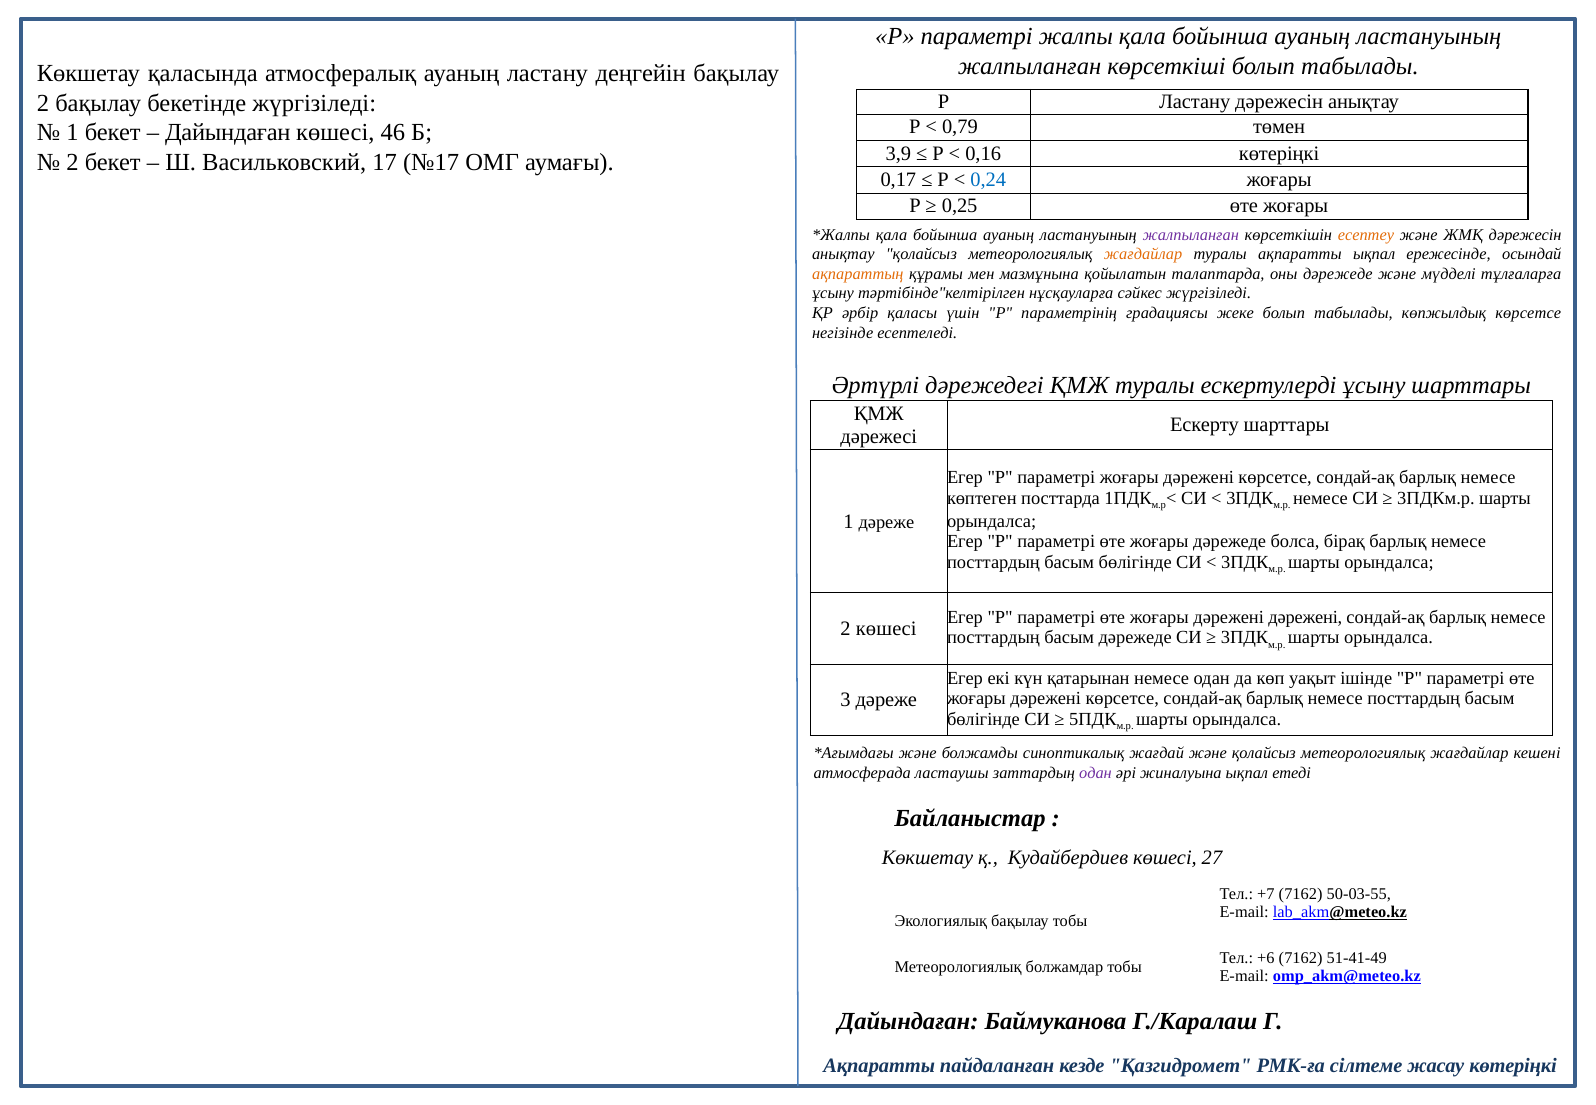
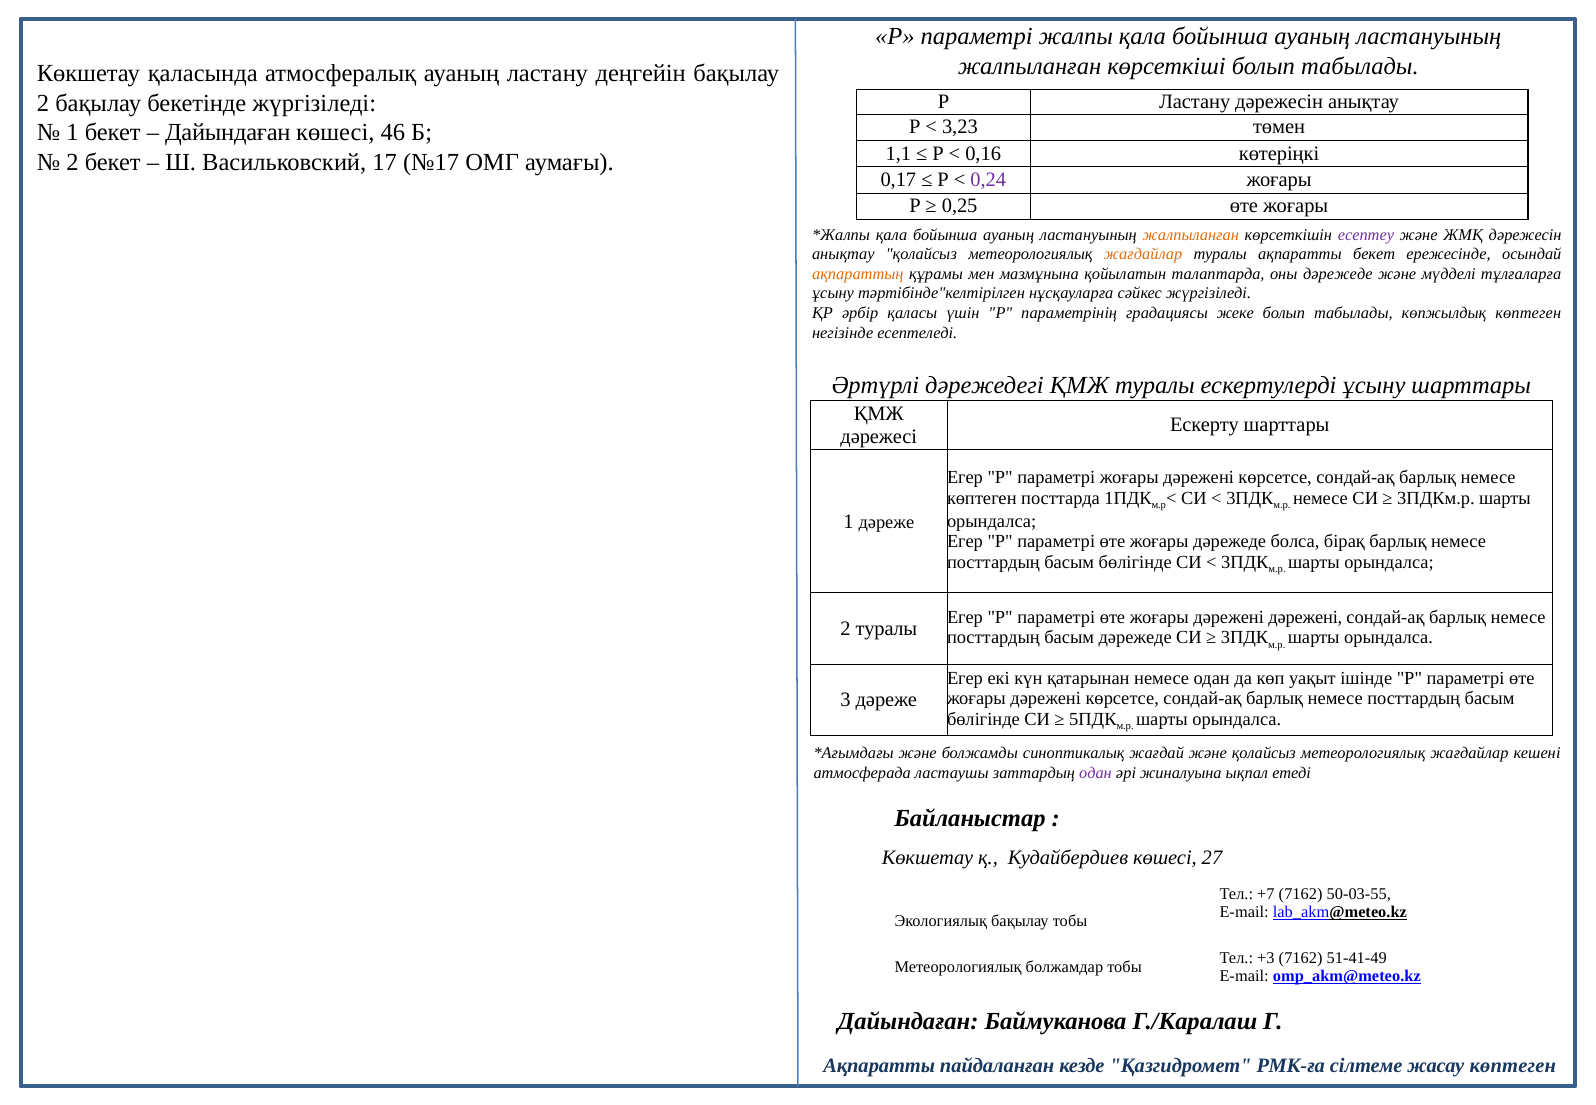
0,79: 0,79 -> 3,23 (960, 127)
3,9: 3,9 -> 1,1 (898, 153)
0,24 colour: blue -> purple (988, 180)
жалпыланған colour: purple -> orange (1191, 235)
есептеу colour: orange -> purple (1366, 235)
ақпаратты ықпал: ықпал -> бекет (1374, 254)
көпжылдық көрсетсе: көрсетсе -> көптеген (1528, 313)
2 көшесі: көшесі -> туралы (886, 629)
+6: +6 -> +3 (1266, 958)
жасау көтеріңкі: көтеріңкі -> көптеген (1513, 1066)
